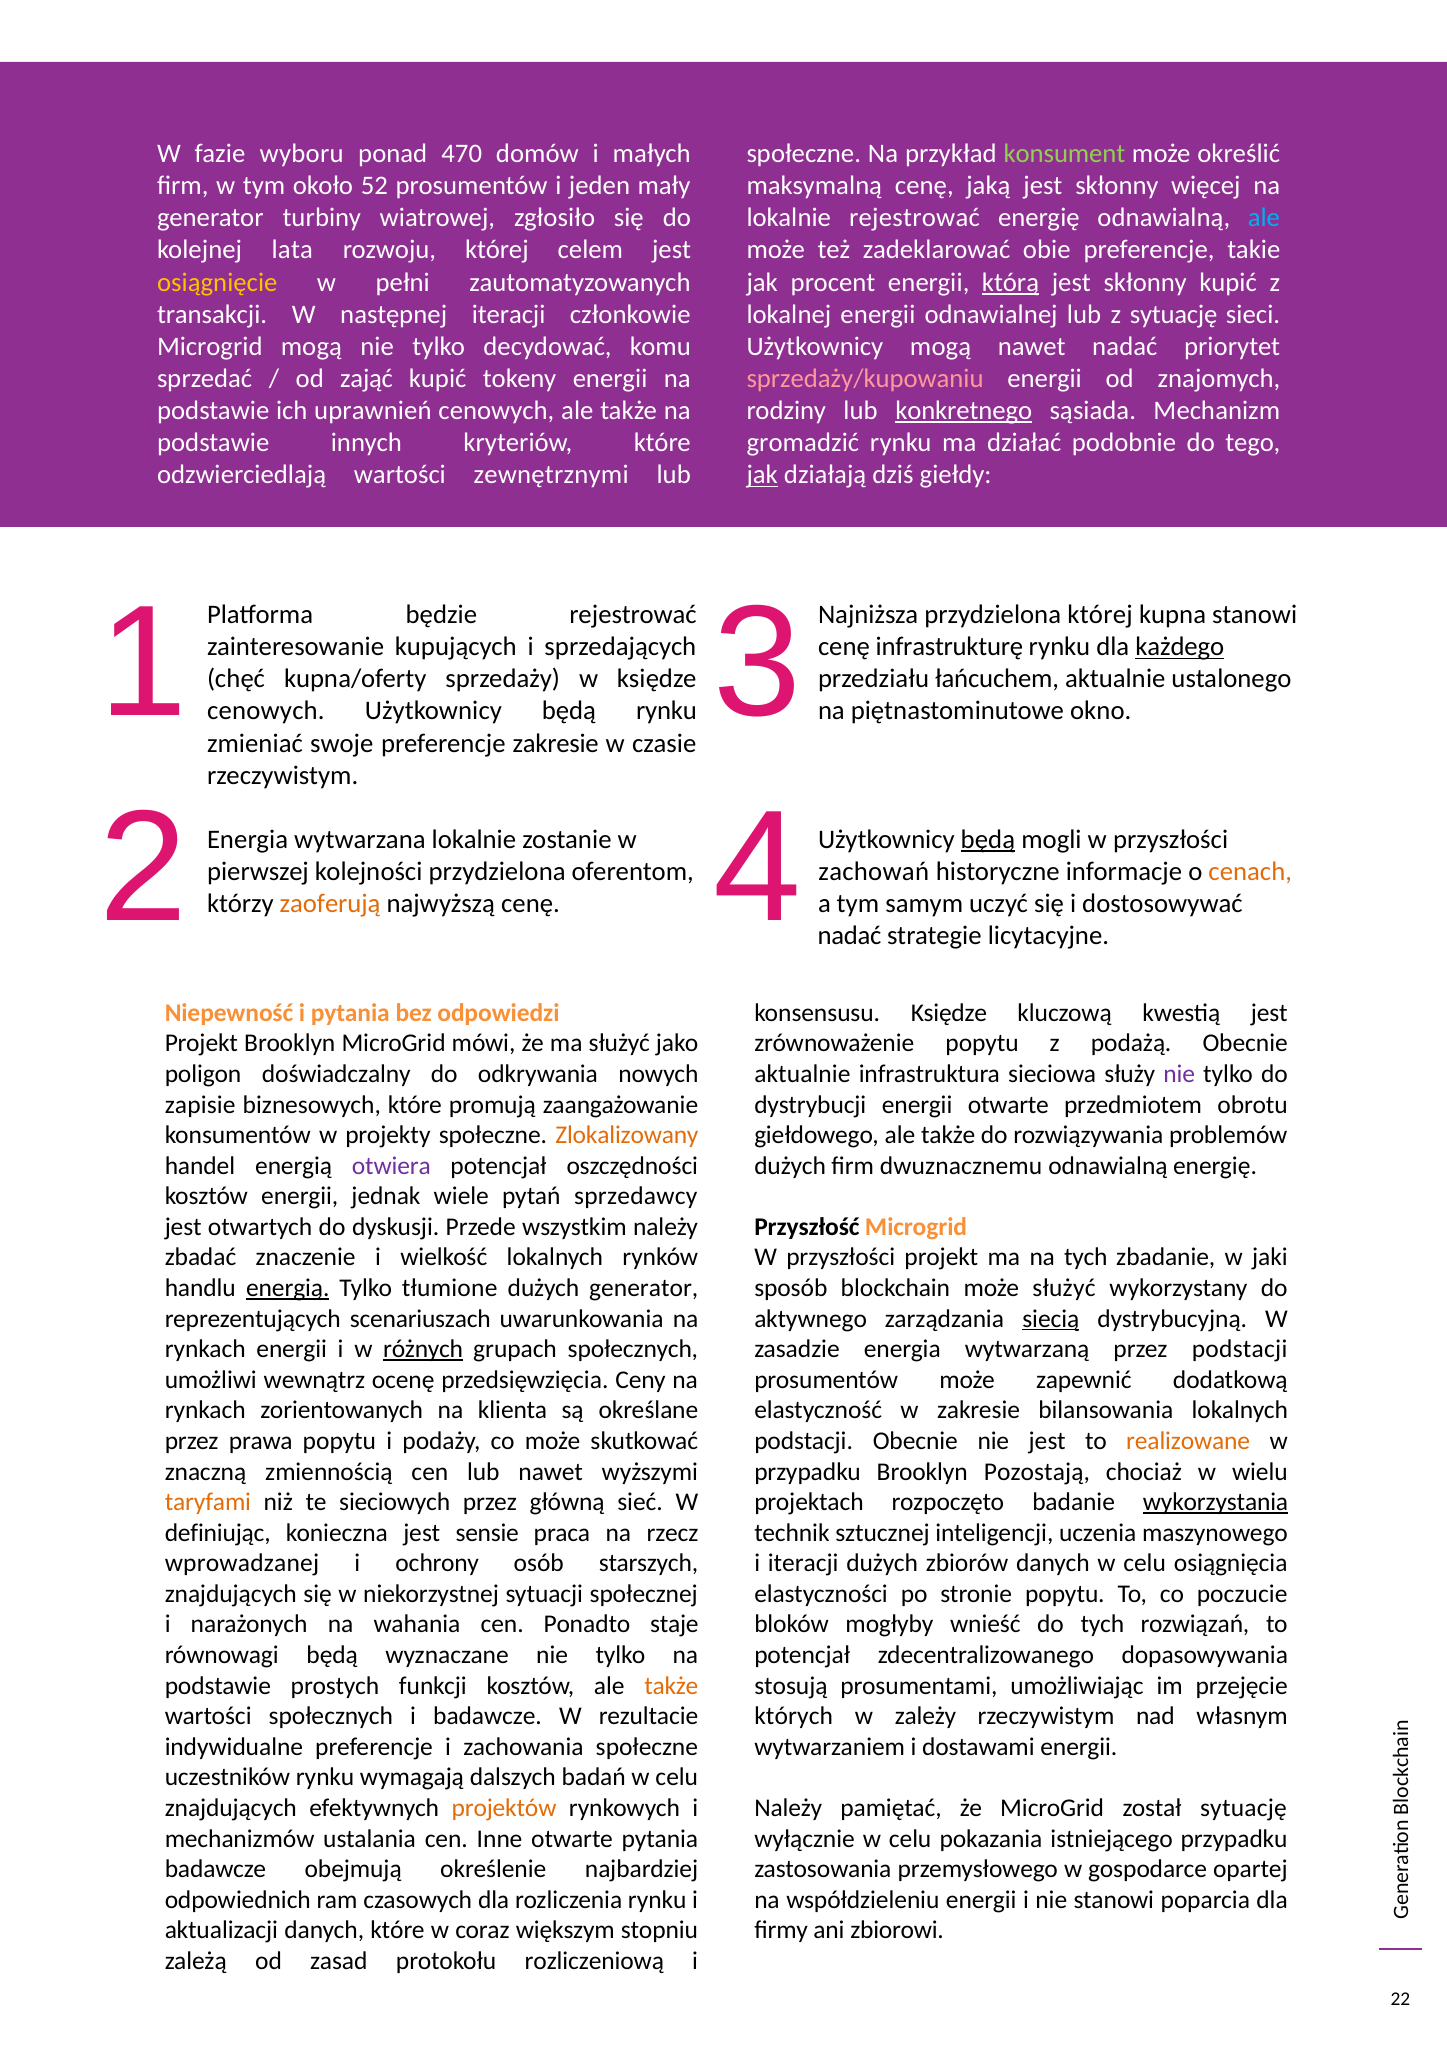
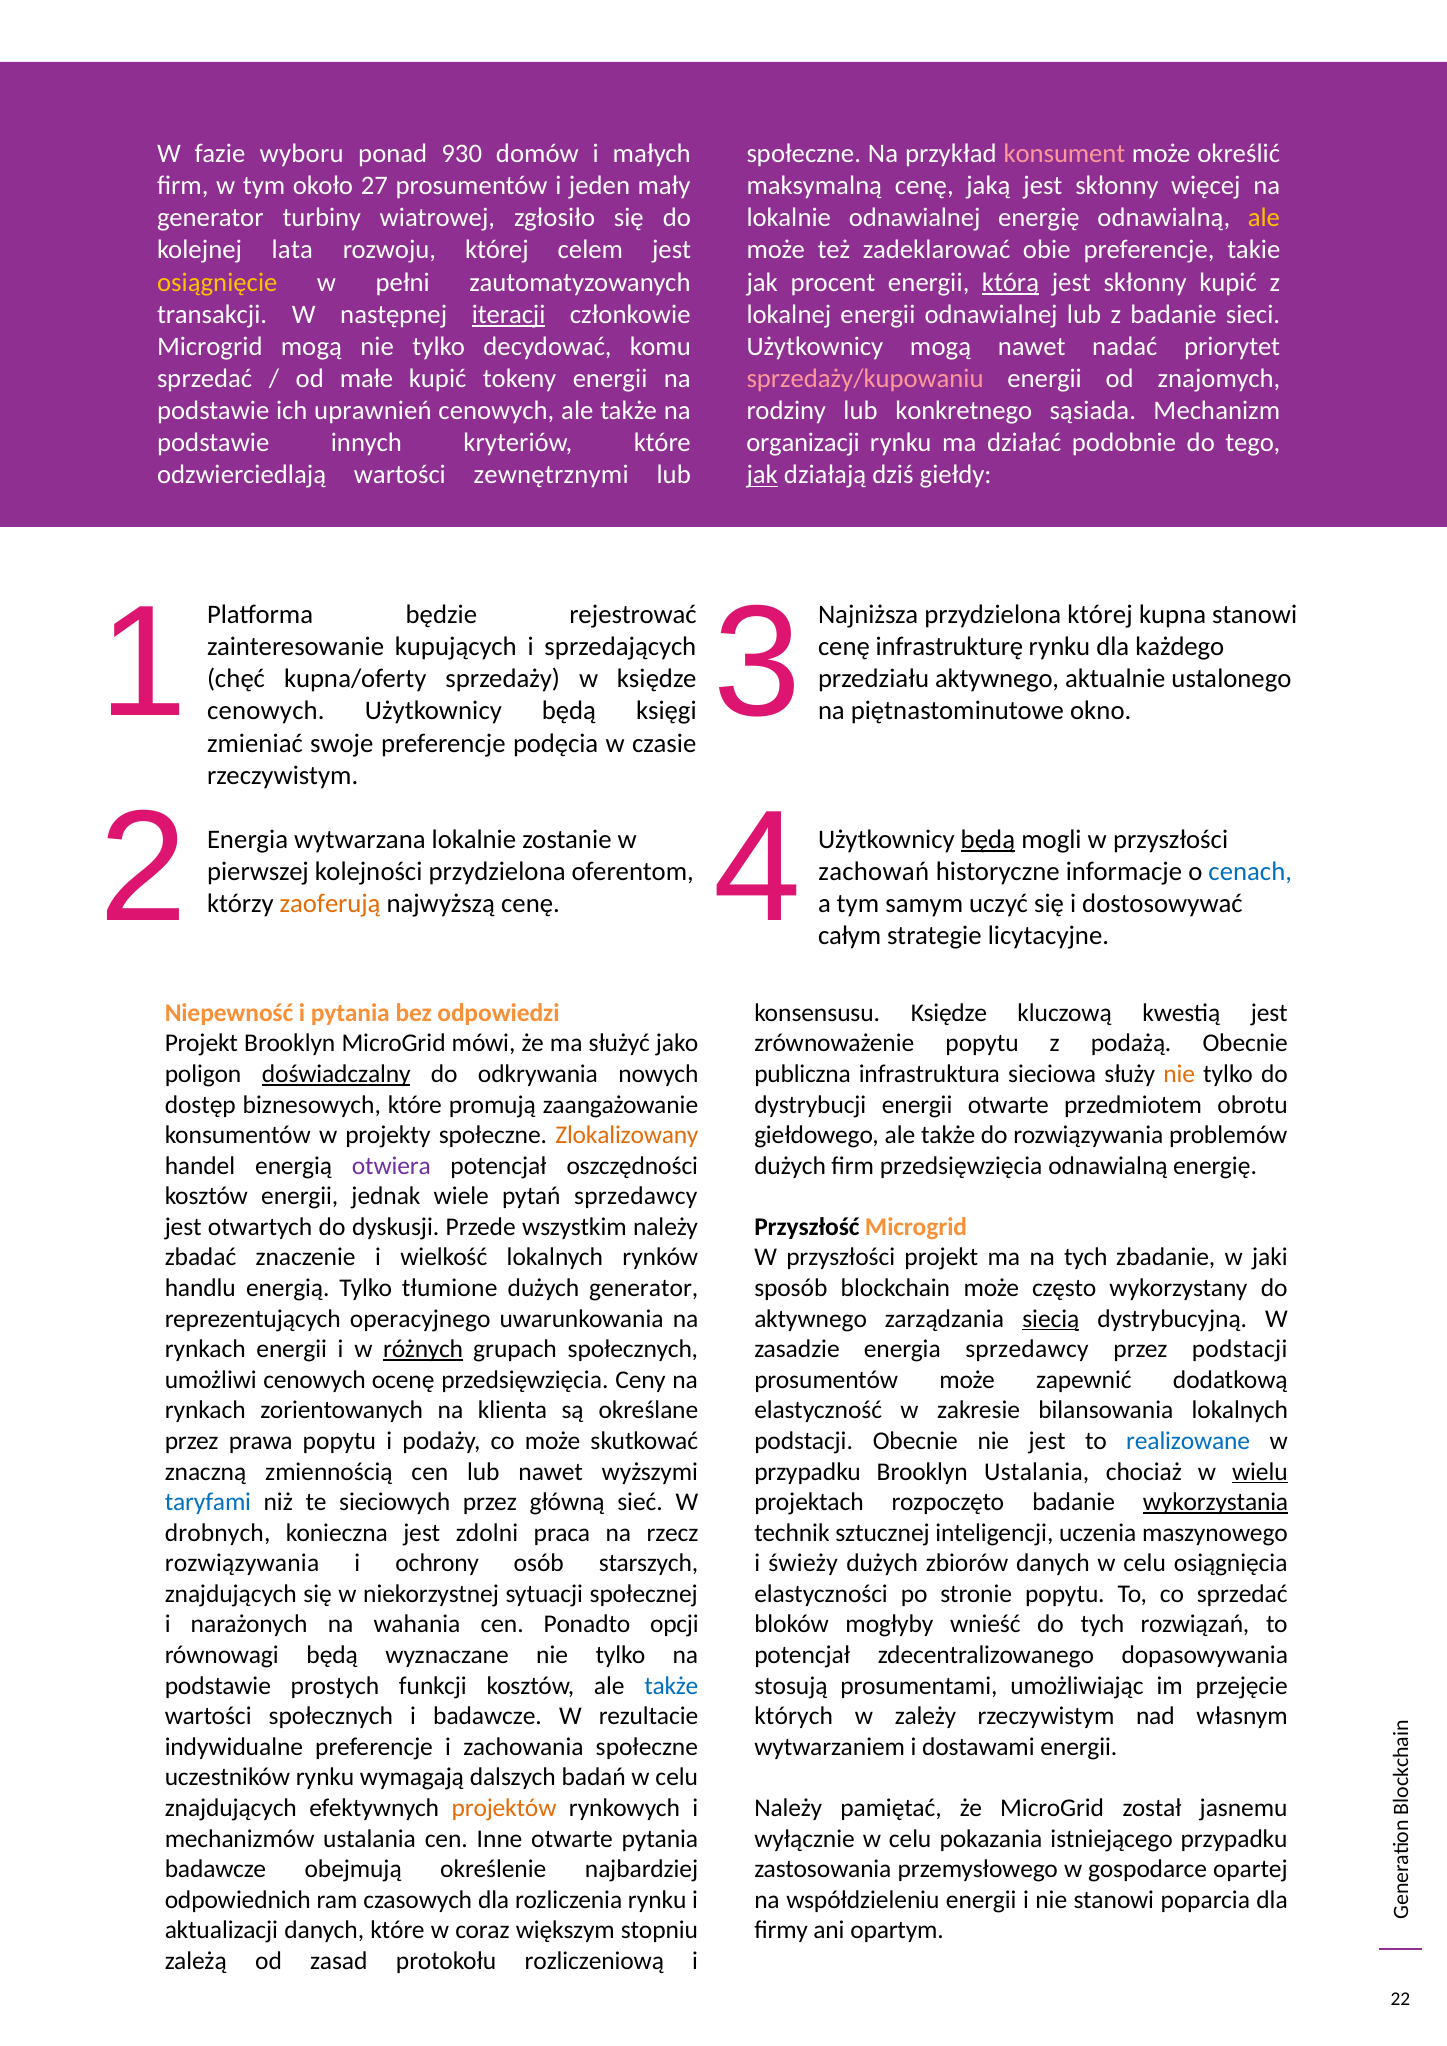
470: 470 -> 930 (462, 154)
konsument colour: light green -> pink (1064, 154)
52: 52 -> 27 (374, 186)
lokalnie rejestrować: rejestrować -> odnawialnej (915, 218)
ale colour: light blue -> yellow (1264, 218)
iteracji underline: none -> present (509, 314)
z sytuację: sytuację -> badanie (1174, 314)
zająć: zająć -> małe (367, 379)
konkretnego underline: present -> none (964, 411)
gromadzić: gromadzić -> organizacji (803, 443)
każdego underline: present -> none (1180, 647)
przedziału łańcuchem: łańcuchem -> aktywnego (997, 679)
będą rynku: rynku -> księgi (666, 711)
preferencje zakresie: zakresie -> podęcia (556, 743)
cenach colour: orange -> blue (1250, 872)
nadać: nadać -> całym (850, 936)
doświadczalny underline: none -> present (336, 1074)
aktualnie: aktualnie -> publiczna (803, 1074)
nie colour: purple -> orange (1179, 1074)
zapisie: zapisie -> dostęp (200, 1105)
firm dwuznacznemu: dwuznacznemu -> przedsięwzięcia (961, 1166)
energią underline: present -> none (288, 1288)
może służyć: służyć -> często (1064, 1288)
scenariuszach: scenariuszach -> operacyjnego (420, 1319)
energia wytwarzaną: wytwarzaną -> sprzedawcy (1027, 1350)
umożliwi wewnątrz: wewnątrz -> cenowych (315, 1380)
realizowane colour: orange -> blue (1188, 1441)
Brooklyn Pozostają: Pozostają -> Ustalania (1037, 1472)
wielu underline: none -> present (1260, 1472)
taryfami colour: orange -> blue (208, 1503)
definiując: definiując -> drobnych (218, 1533)
sensie: sensie -> zdolni (487, 1533)
wprowadzanej: wprowadzanej -> rozwiązywania (242, 1564)
i iteracji: iteracji -> świeży (803, 1564)
co poczucie: poczucie -> sprzedać (1242, 1594)
staje: staje -> opcji (674, 1625)
także colour: orange -> blue (671, 1686)
został sytuację: sytuację -> jasnemu (1244, 1809)
zbiorowi: zbiorowi -> opartym (897, 1931)
